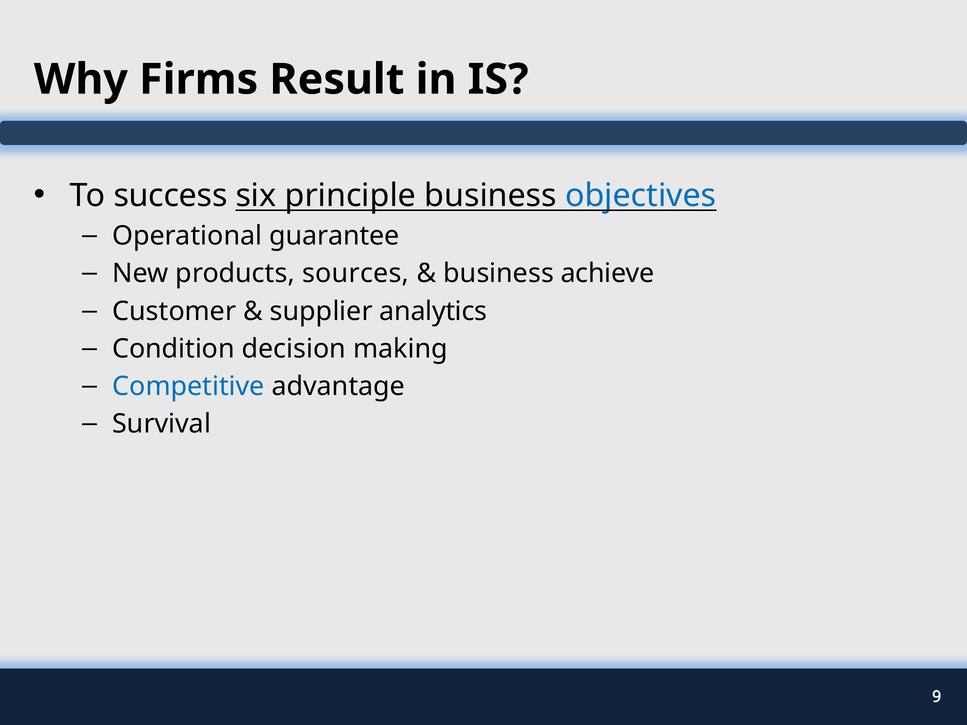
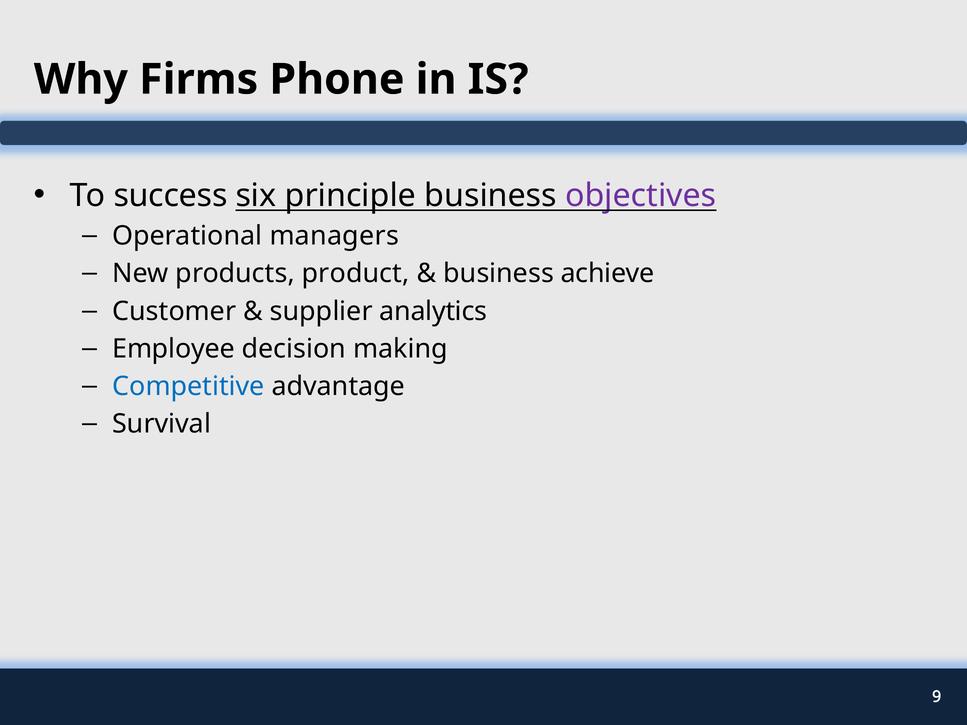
Result: Result -> Phone (337, 80)
objectives colour: blue -> purple (641, 196)
guarantee: guarantee -> managers (334, 236)
sources: sources -> product (356, 274)
Condition: Condition -> Employee (174, 349)
